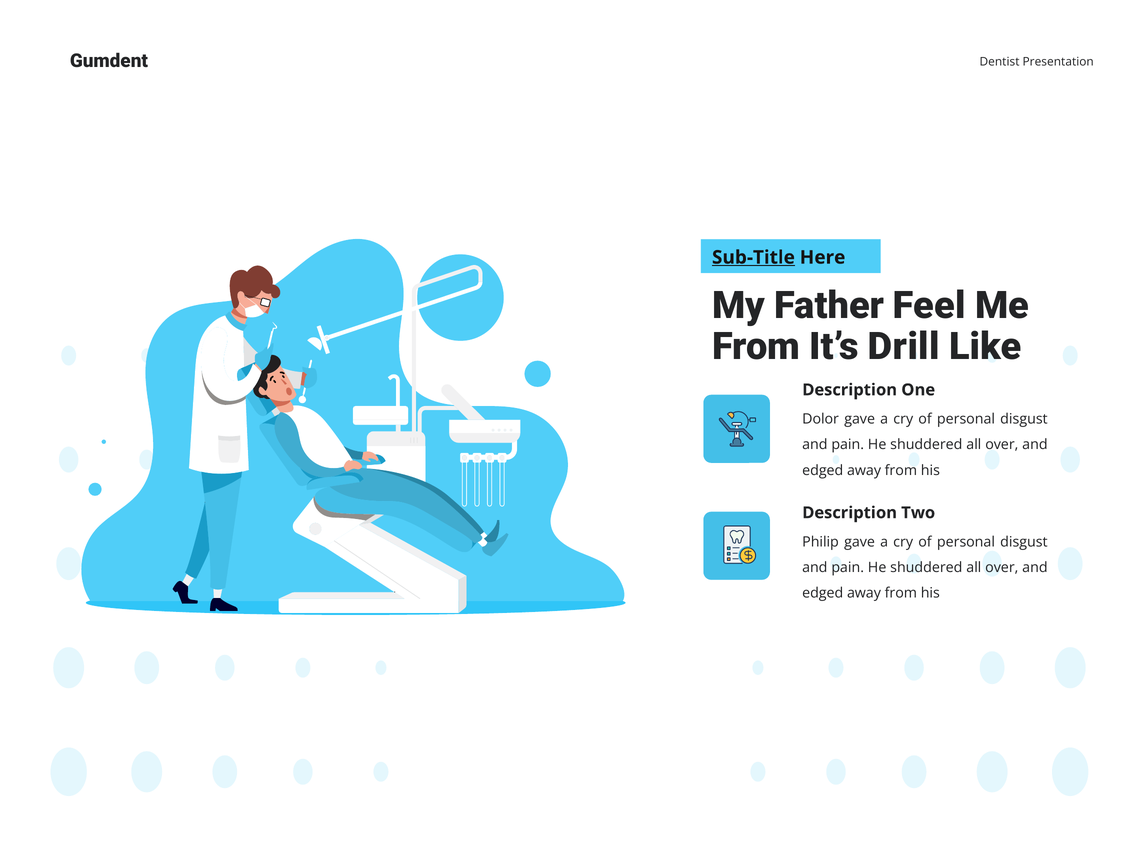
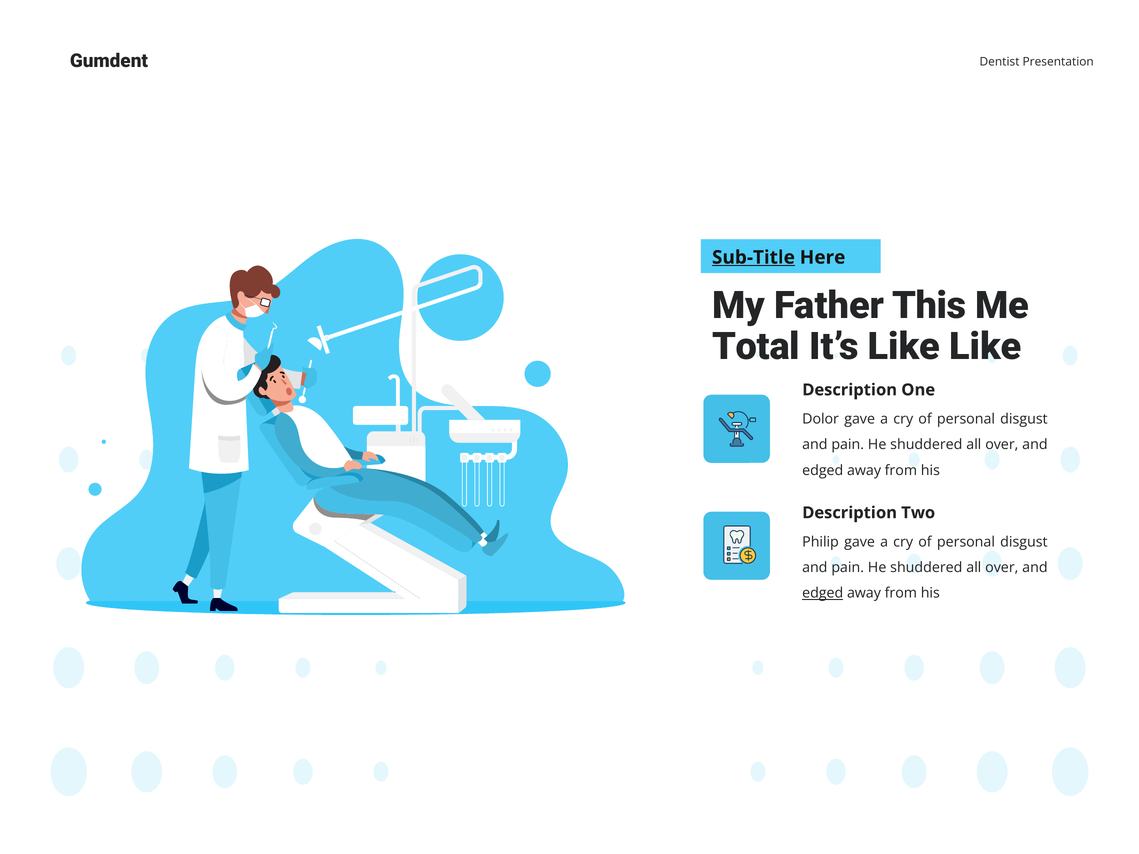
Feel: Feel -> This (929, 306)
From: From -> Total (756, 347)
It’s Drill: Drill -> Like (904, 347)
edged underline: none -> present (823, 593)
